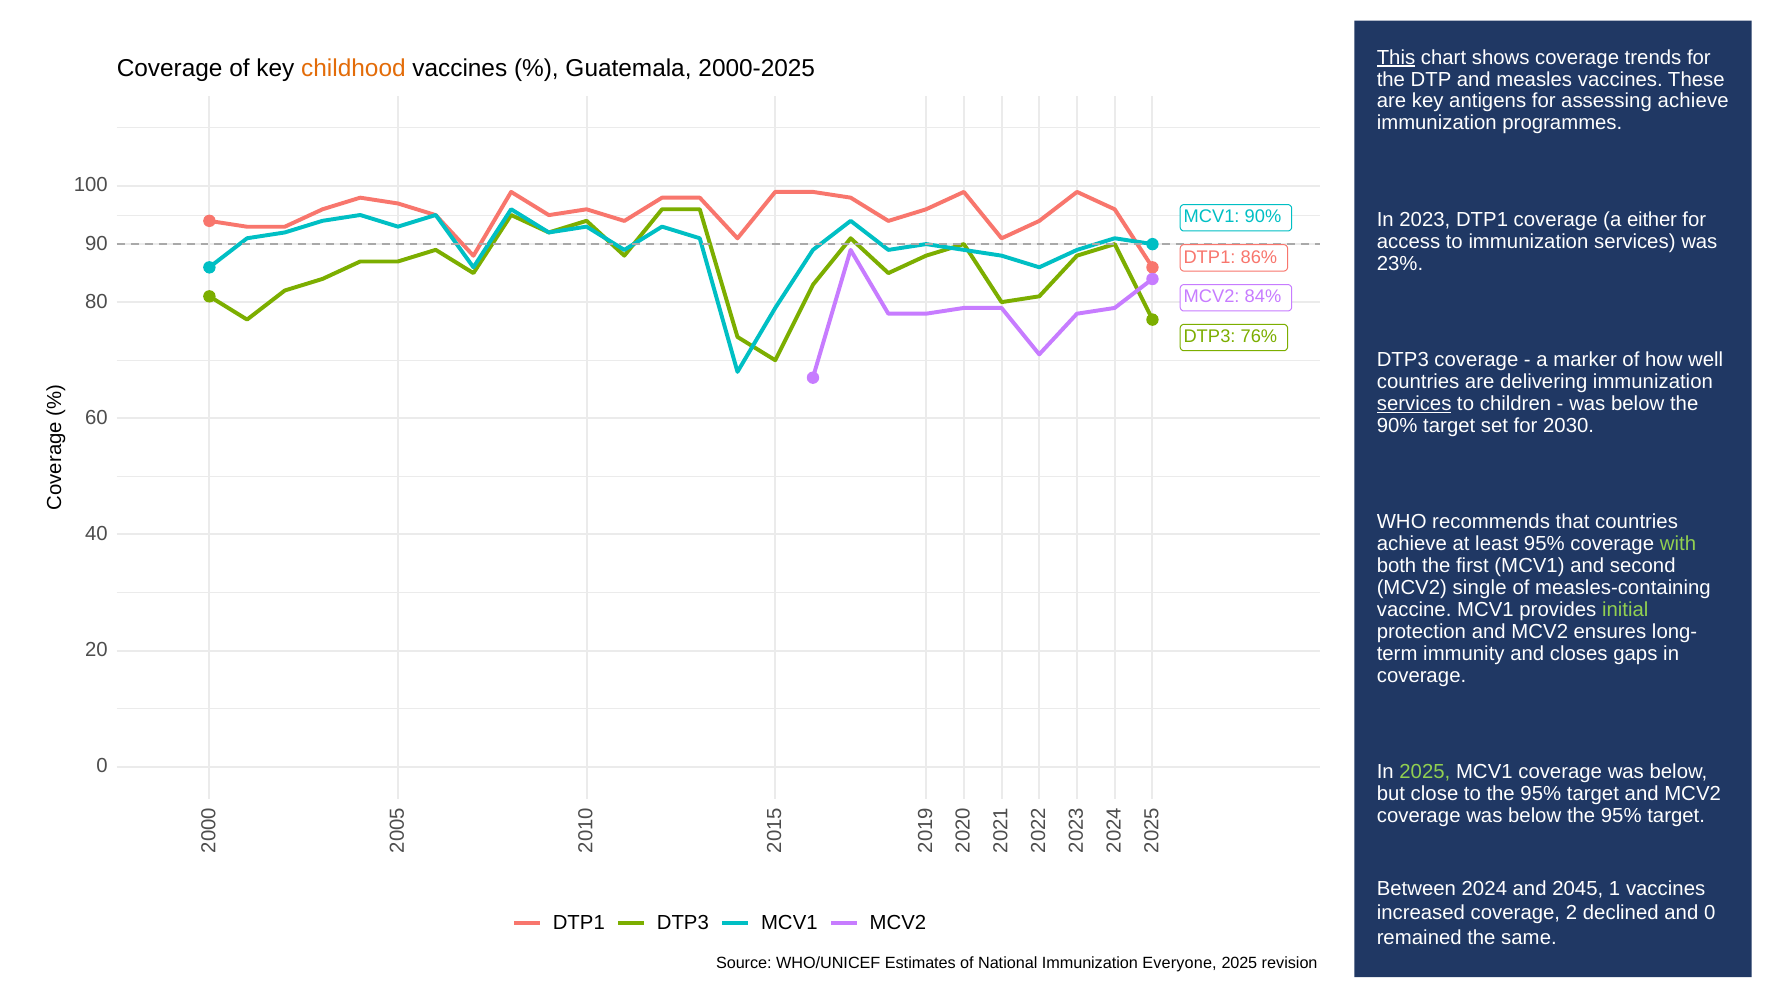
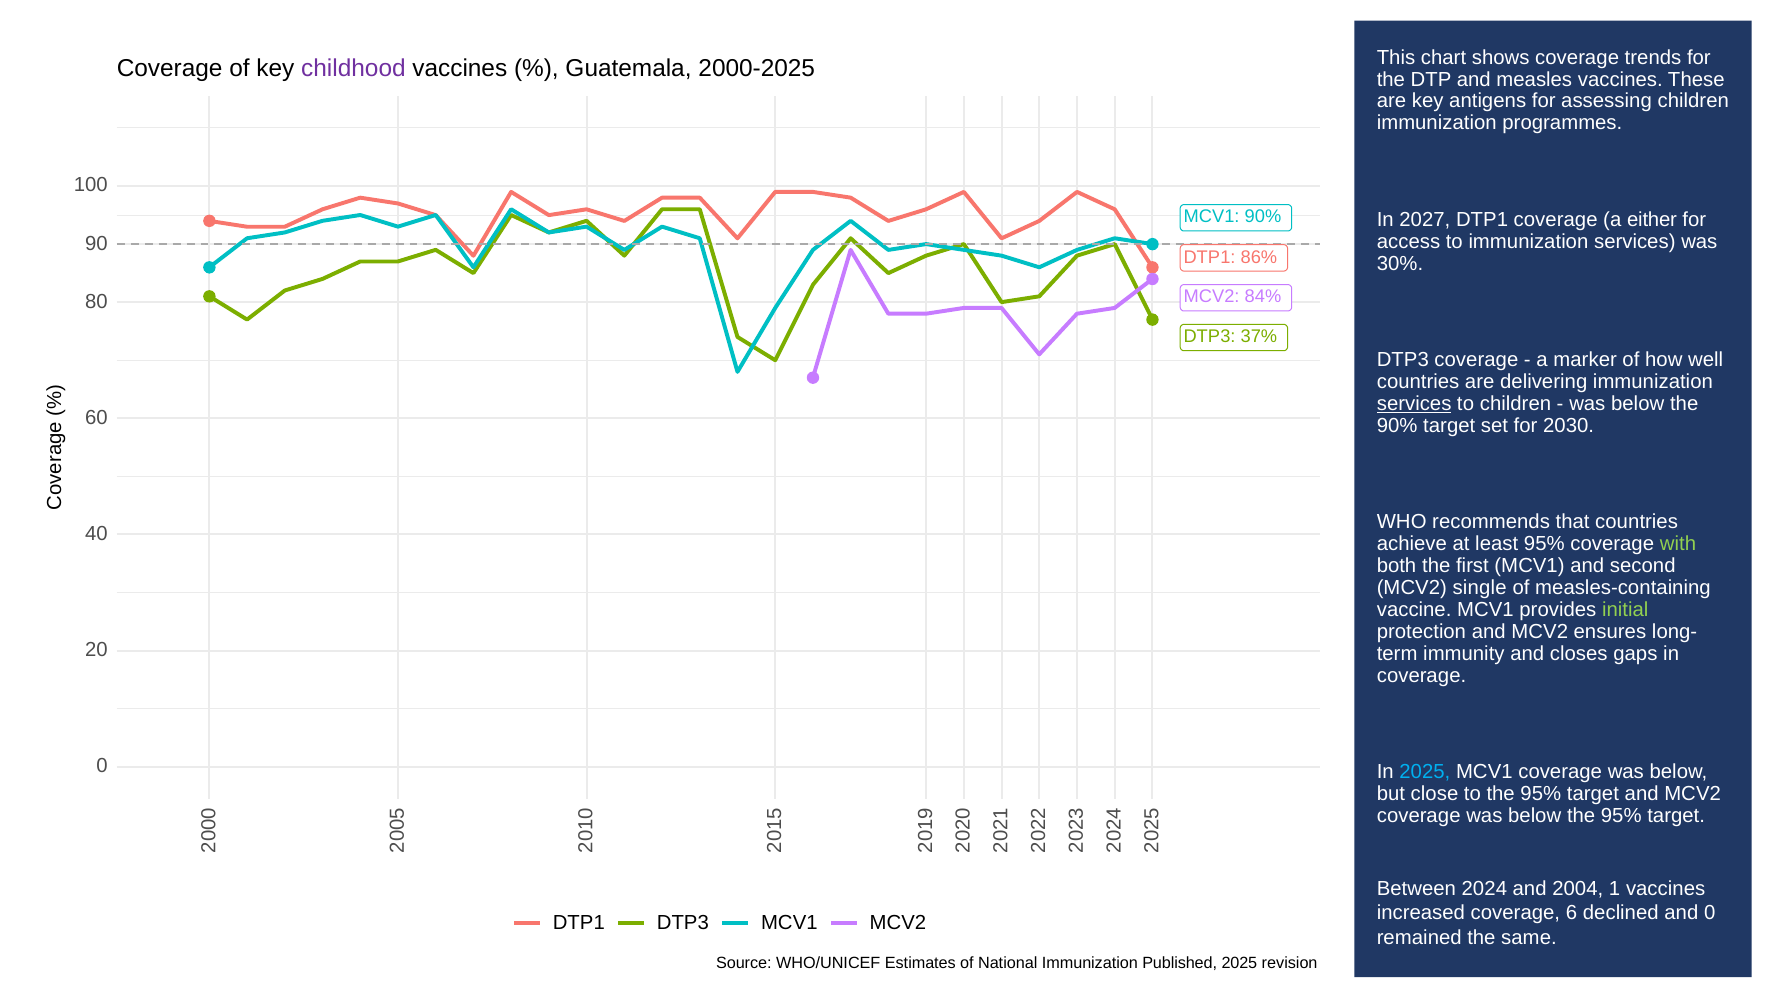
This underline: present -> none (1396, 57)
childhood colour: orange -> purple (353, 69)
assessing achieve: achieve -> children (1693, 101)
2023: 2023 -> 2027 (1425, 219)
23%: 23% -> 30% (1400, 263)
76%: 76% -> 37% (1259, 337)
2025 colour: light green -> light blue (1425, 772)
2045: 2045 -> 2004 (1578, 888)
coverage 2: 2 -> 6 (1572, 913)
Everyone: Everyone -> Published (1180, 963)
